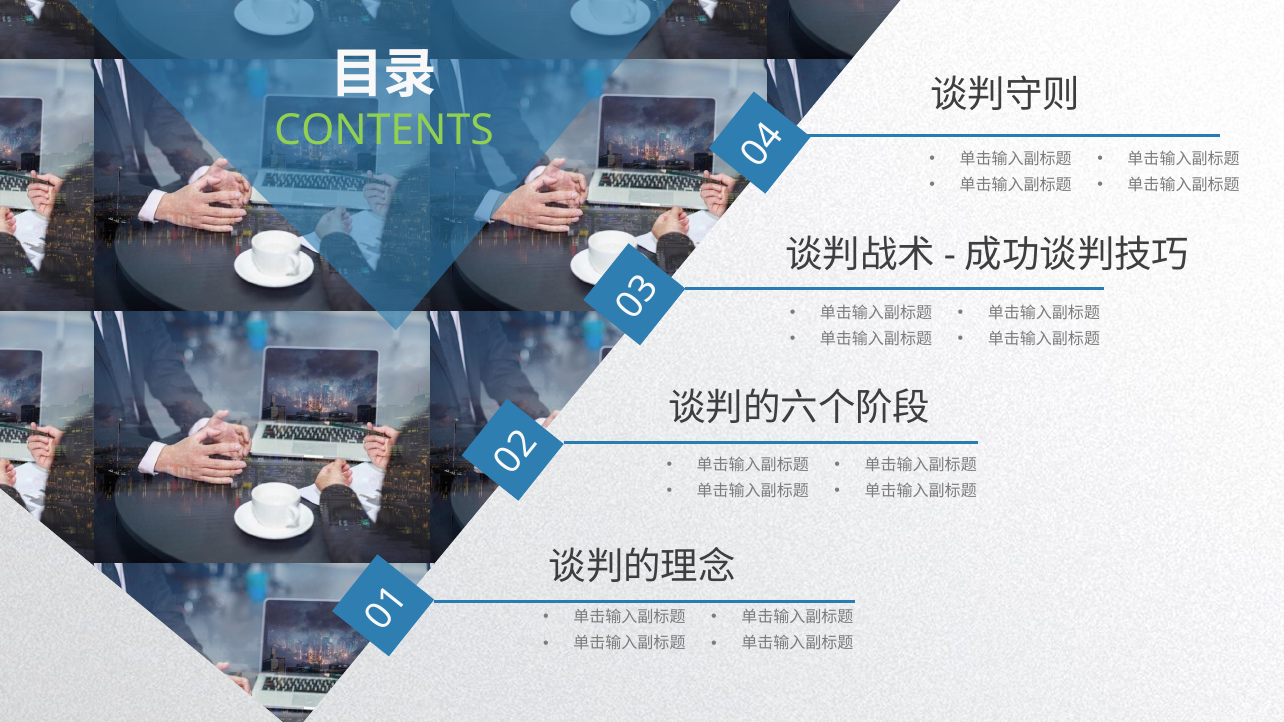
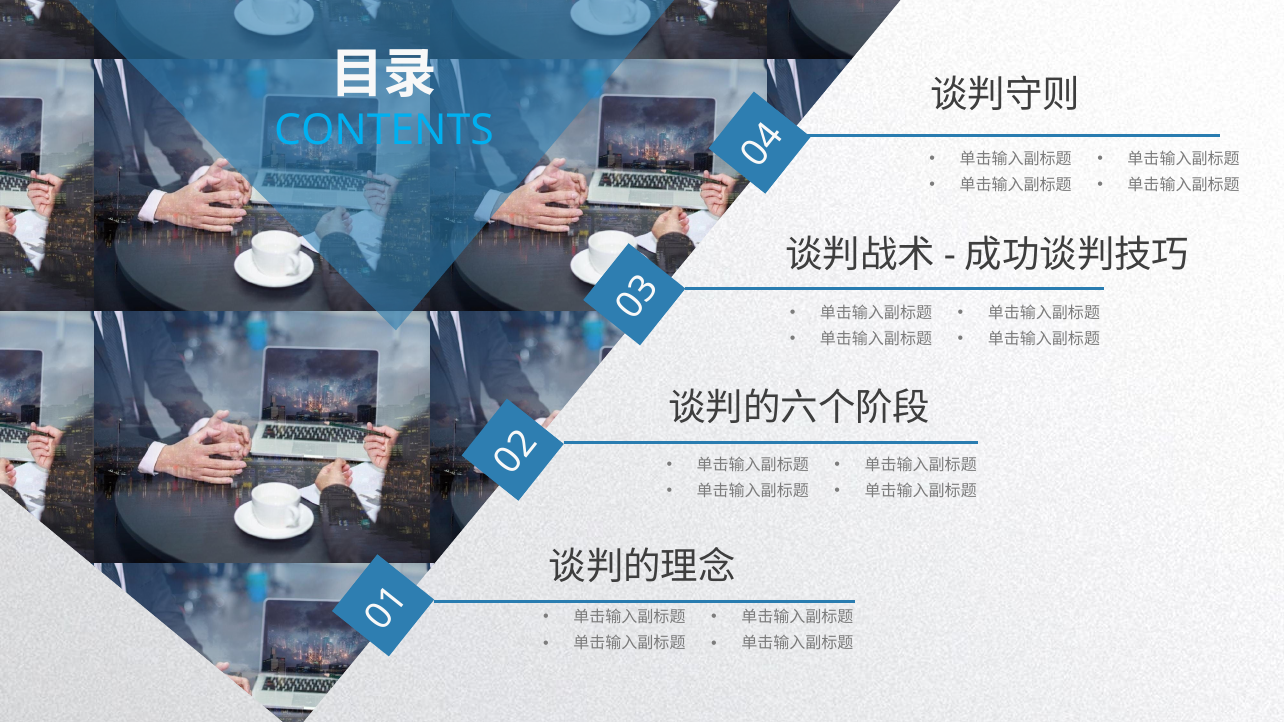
CONTENTS colour: light green -> light blue (384, 130)
